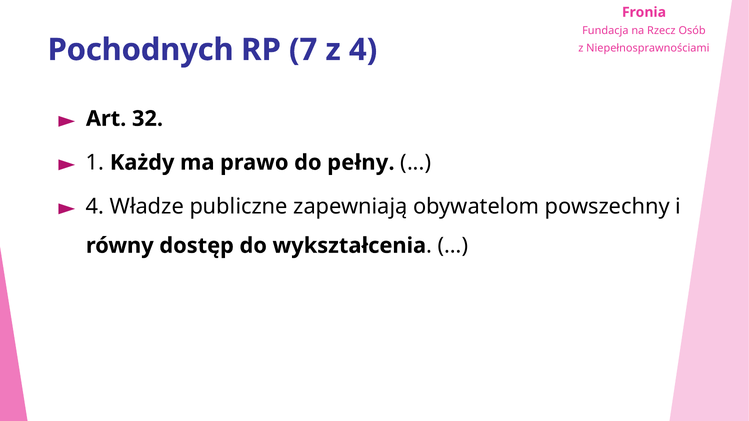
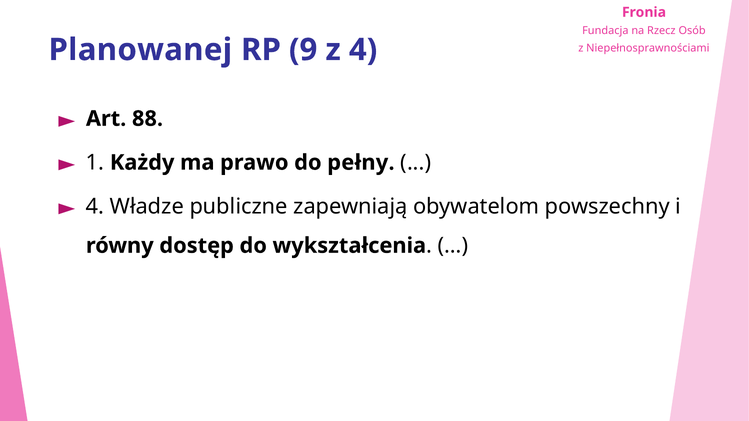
Pochodnych: Pochodnych -> Planowanej (140, 50)
7: 7 -> 9 (303, 50)
32: 32 -> 88 (147, 119)
